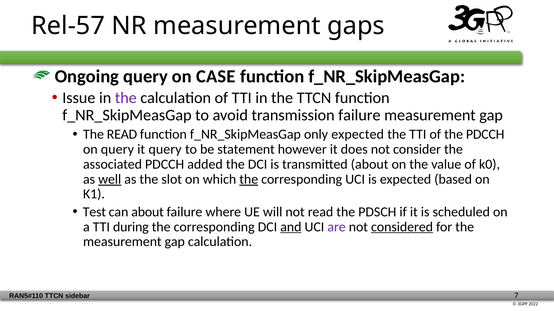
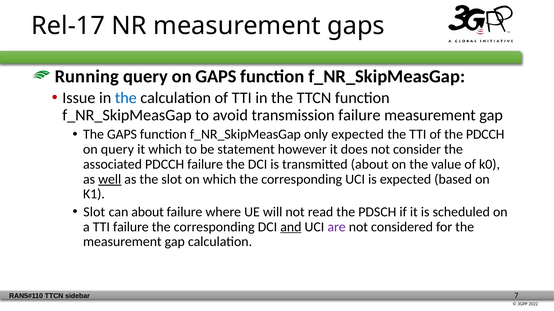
Rel-57: Rel-57 -> Rel-17 (68, 26)
Ongoing: Ongoing -> Running (87, 76)
on CASE: CASE -> GAPS (216, 76)
the colour: purple -> blue (126, 98)
The READ: READ -> GAPS (122, 135)
it query: query -> which (165, 150)
PDCCH added: added -> failure (205, 165)
the underline: present -> none (249, 180)
Test: Test -> Slot (94, 212)
TTI during: during -> failure (131, 227)
considered underline: present -> none (402, 227)
